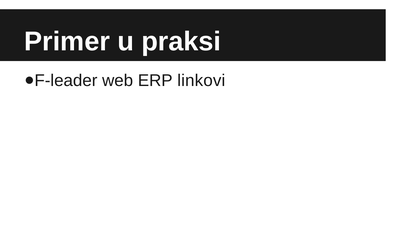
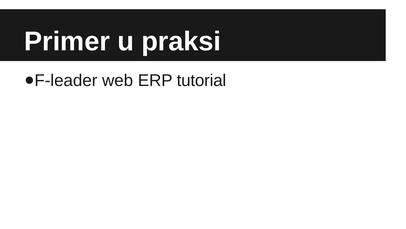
linkovi: linkovi -> tutorial (201, 80)
